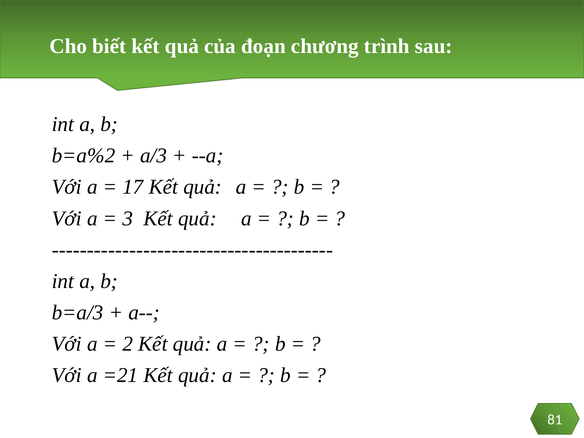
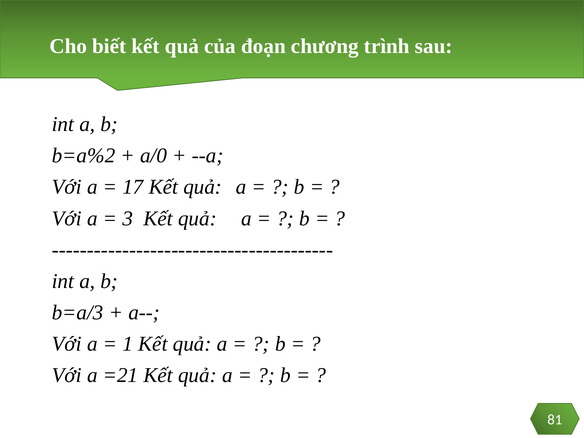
a/3: a/3 -> a/0 (154, 156)
2: 2 -> 1 (128, 344)
